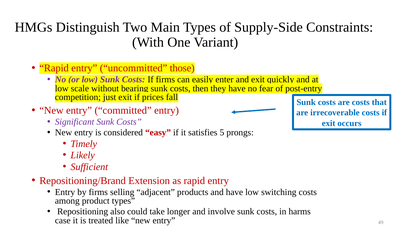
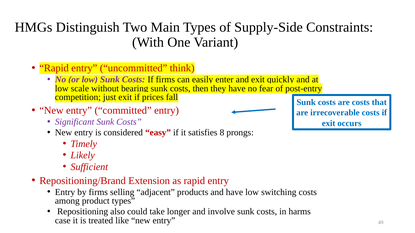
those: those -> think (182, 68)
5: 5 -> 8 (222, 133)
